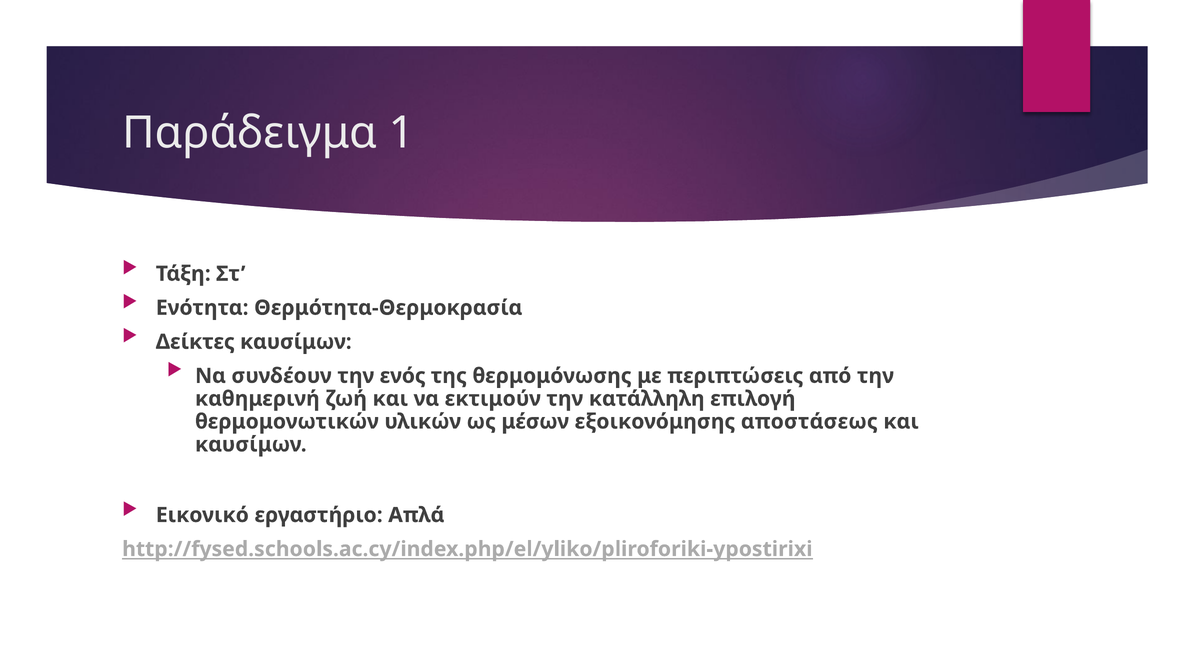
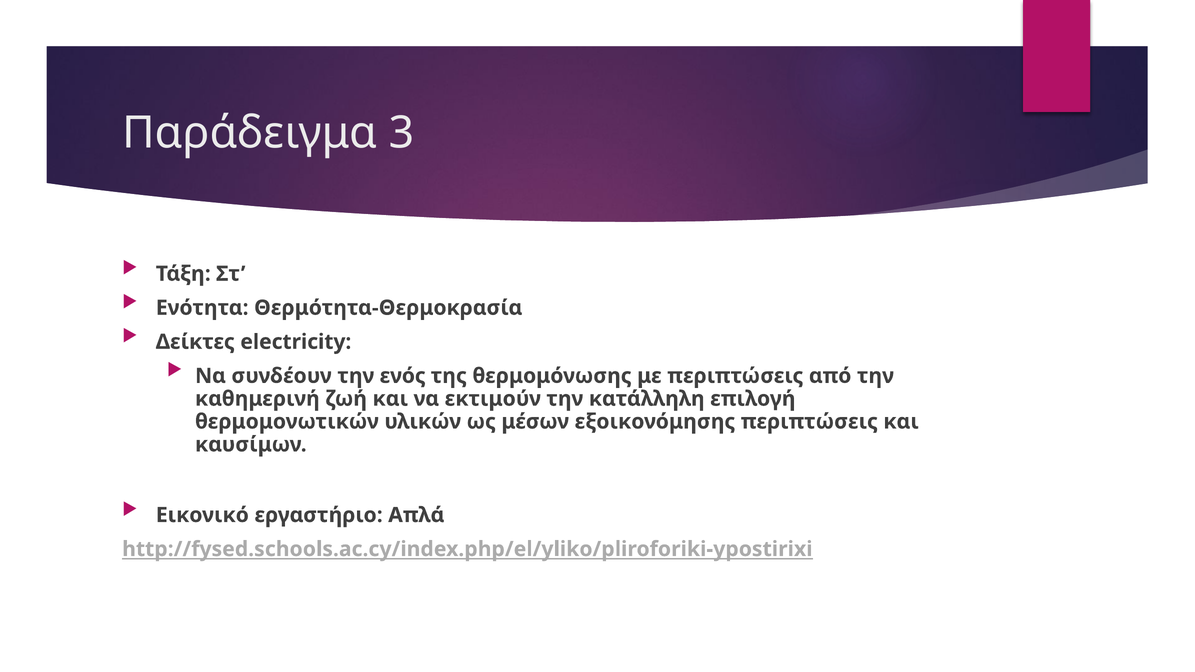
1: 1 -> 3 (402, 133)
Δείκτες καυσίμων: καυσίμων -> electricity (296, 342)
εξοικονόμησης αποστάσεως: αποστάσεως -> περιπτώσεις (809, 422)
